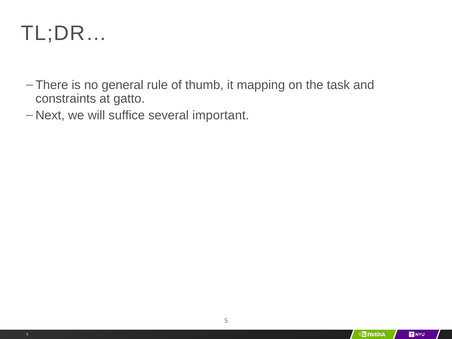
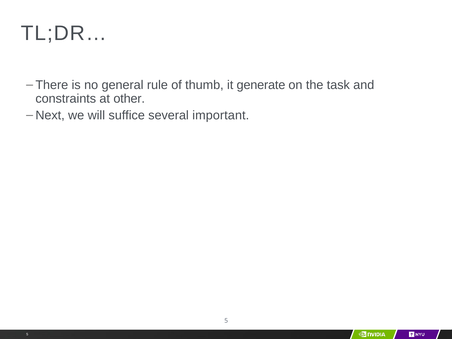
mapping: mapping -> generate (261, 85)
gatto: gatto -> other (129, 99)
